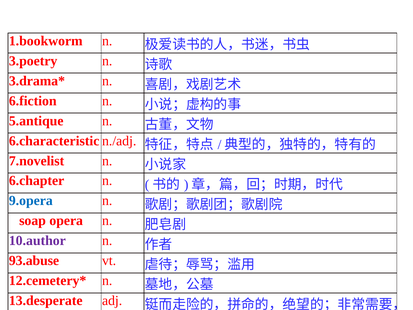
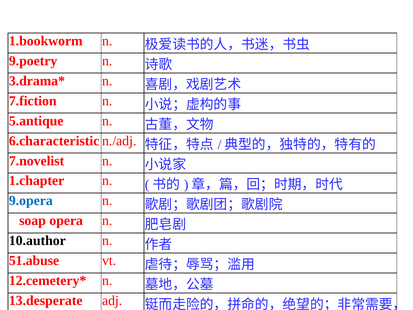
3.poetry: 3.poetry -> 9.poetry (33, 61)
6.fiction: 6.fiction -> 7.fiction (33, 101)
6.chapter: 6.chapter -> 1.chapter (37, 181)
10.author colour: purple -> black (37, 241)
93.abuse: 93.abuse -> 51.abuse (34, 261)
